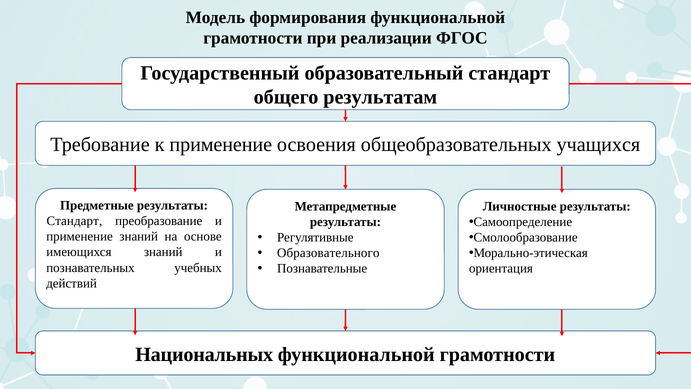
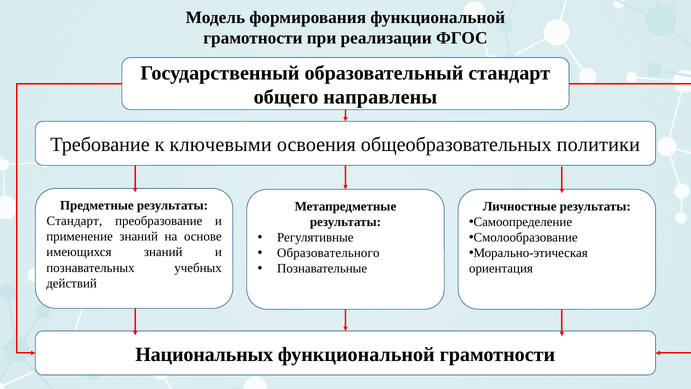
результатам: результатам -> направлены (380, 97)
к применение: применение -> ключевыми (221, 145)
учащихся: учащихся -> политики (598, 145)
